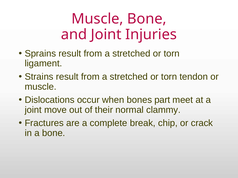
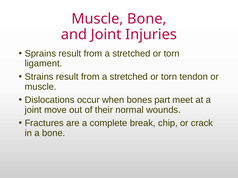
clammy: clammy -> wounds (163, 110)
